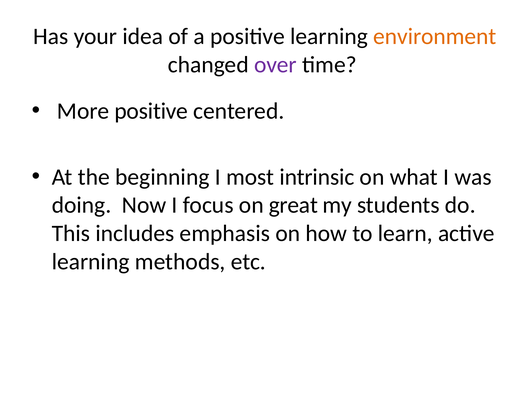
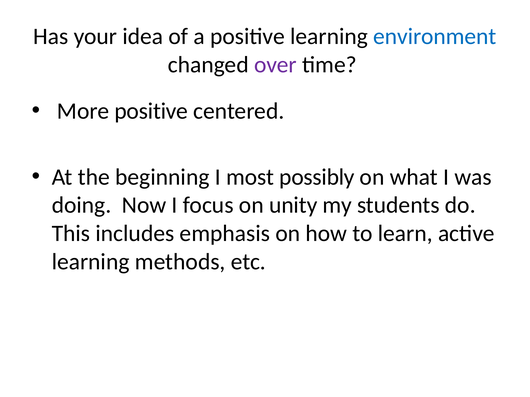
environment colour: orange -> blue (435, 37)
intrinsic: intrinsic -> possibly (317, 177)
great: great -> unity (293, 205)
